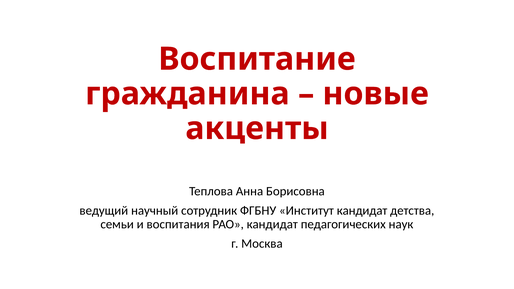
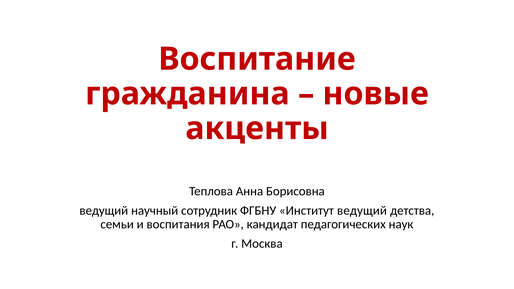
Институт кандидат: кандидат -> ведущий (362, 211)
